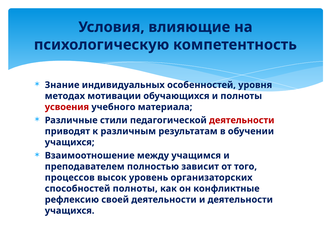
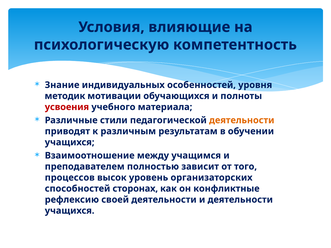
методах: методах -> методик (65, 96)
деятельности colour: red -> orange (242, 120)
способностей полноты: полноты -> сторонах (135, 189)
